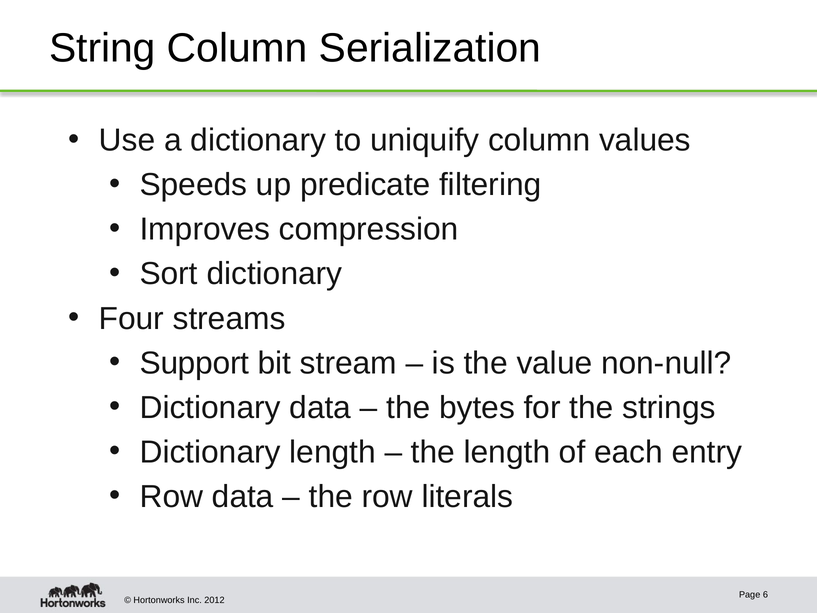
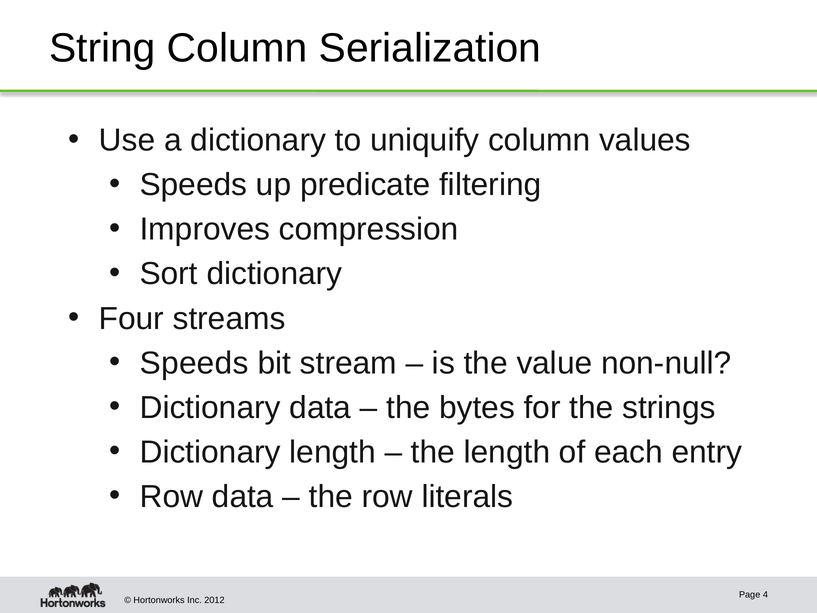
Support: Support -> Speeds (194, 363)
6: 6 -> 4 (765, 595)
